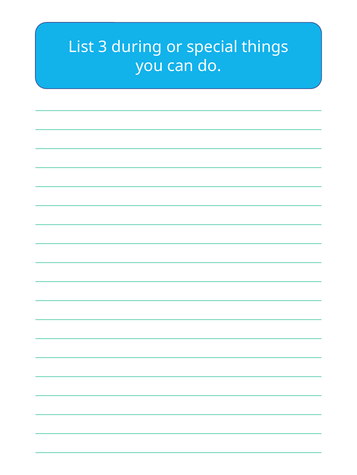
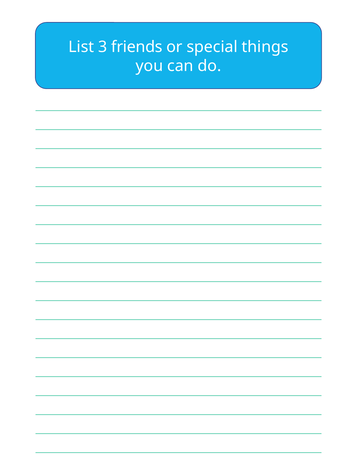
during: during -> friends (137, 47)
